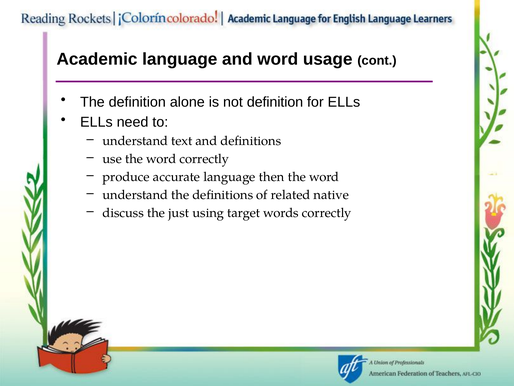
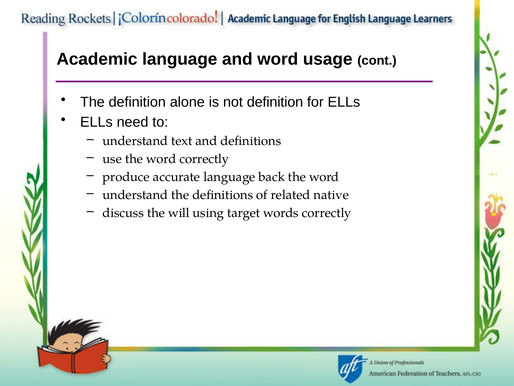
then: then -> back (272, 177)
just: just -> will (179, 213)
